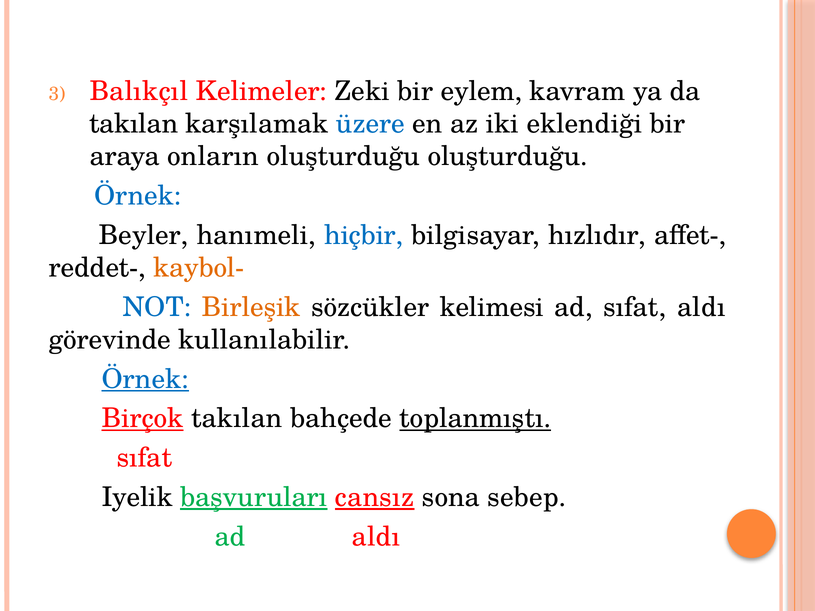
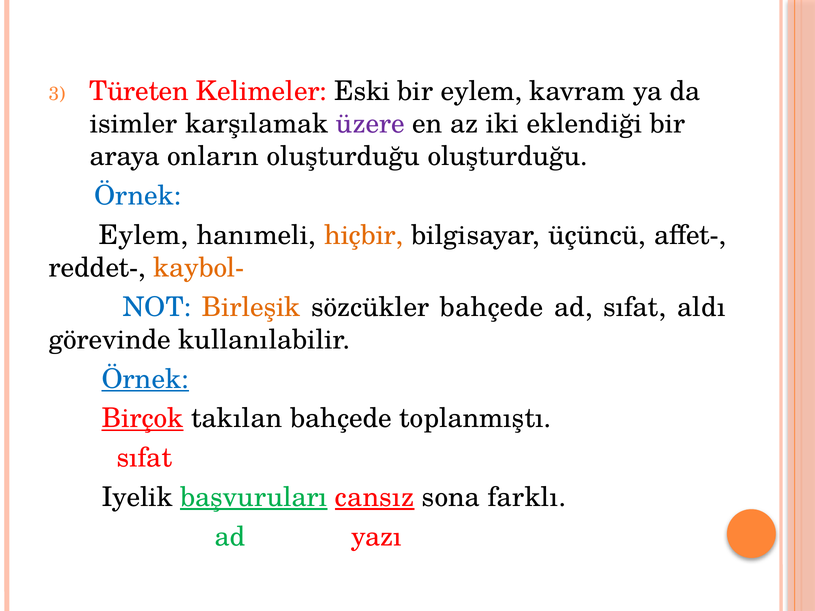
Balıkçıl: Balıkçıl -> Türeten (139, 91)
Zeki: Zeki -> Eski (362, 91)
takılan: takılan -> isimler (134, 124)
üzere colour: blue -> purple (370, 124)
Beyler: Beyler -> Eylem (143, 235)
hiçbir colour: blue -> orange (364, 235)
hızlıdır: hızlıdır -> üçüncü (597, 235)
sözcükler kelimesi: kelimesi -> bahçede (492, 307)
toplanmıştı underline: present -> none (475, 419)
sebep: sebep -> farklı (527, 497)
ad aldı: aldı -> yazı (376, 537)
